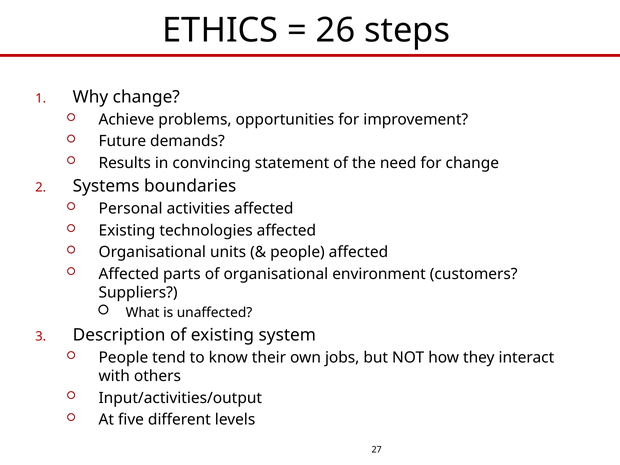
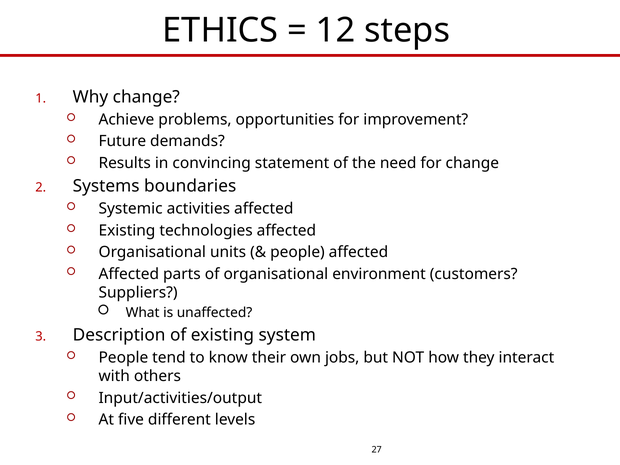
26: 26 -> 12 (336, 30)
Personal: Personal -> Systemic (131, 209)
